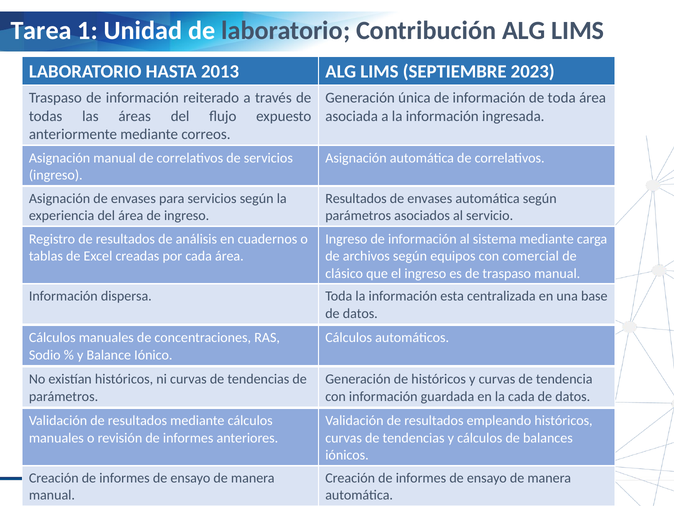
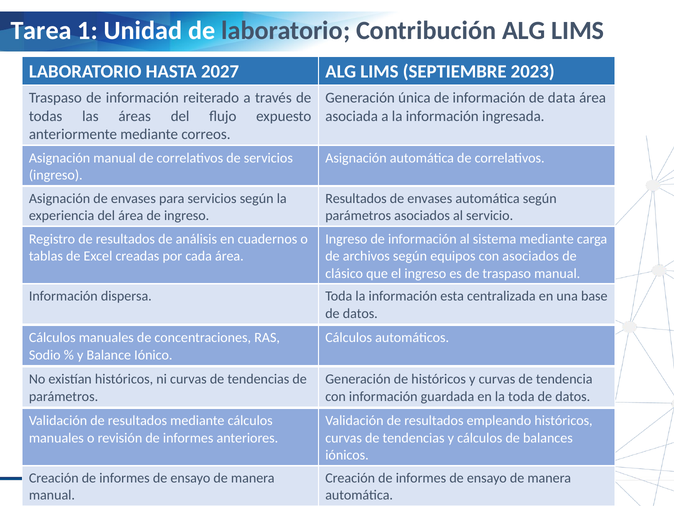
2013: 2013 -> 2027 (220, 72)
de toda: toda -> data (562, 98)
con comercial: comercial -> asociados (531, 256)
la cada: cada -> toda (521, 396)
